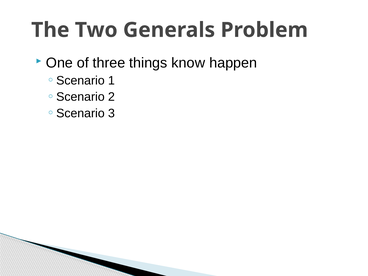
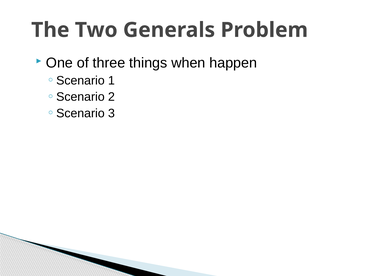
know: know -> when (188, 63)
